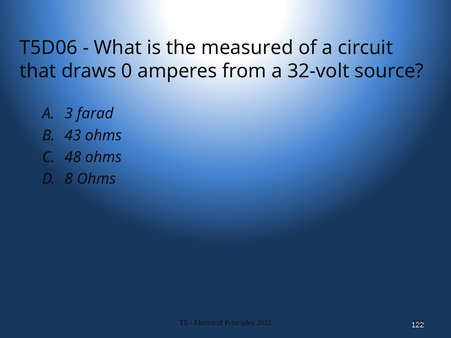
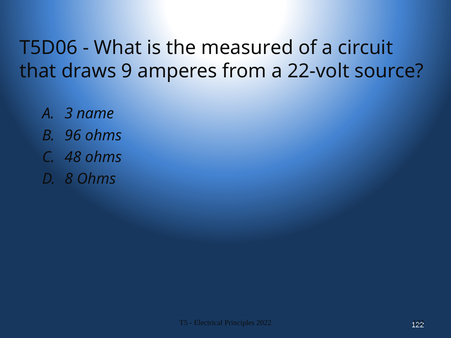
0: 0 -> 9 (127, 71)
32-volt: 32-volt -> 22-volt (318, 71)
farad: farad -> name (95, 114)
43: 43 -> 96 (73, 136)
